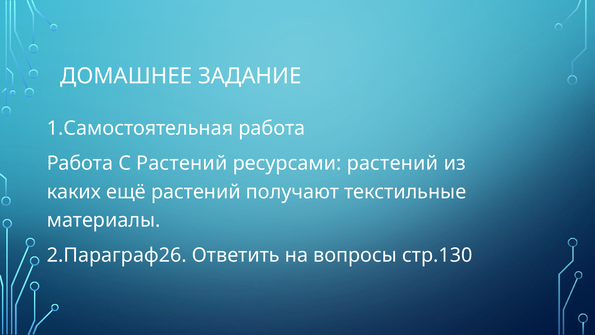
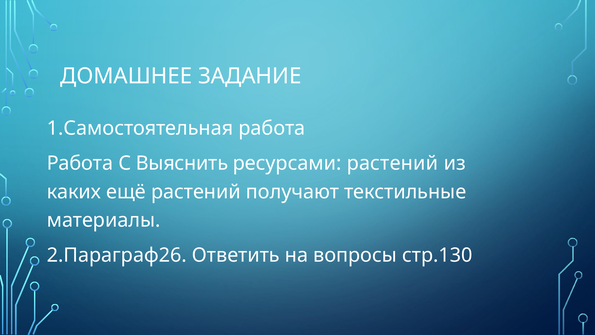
С Растений: Растений -> Выяснить (182, 163)
